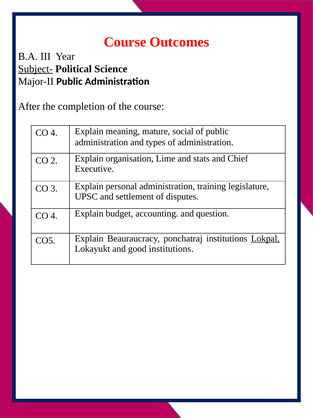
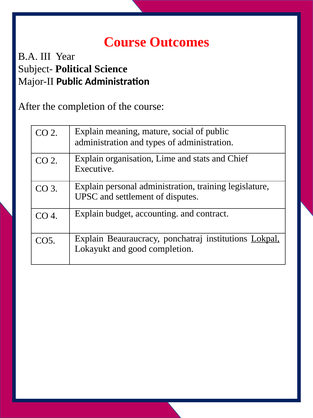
Subject- underline: present -> none (35, 69)
4: 4 -> 2 (54, 133)
question: question -> contract (212, 213)
good institutions: institutions -> completion (171, 249)
